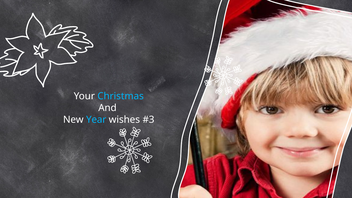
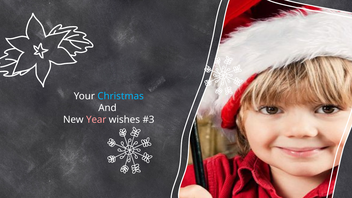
Year colour: light blue -> pink (96, 120)
